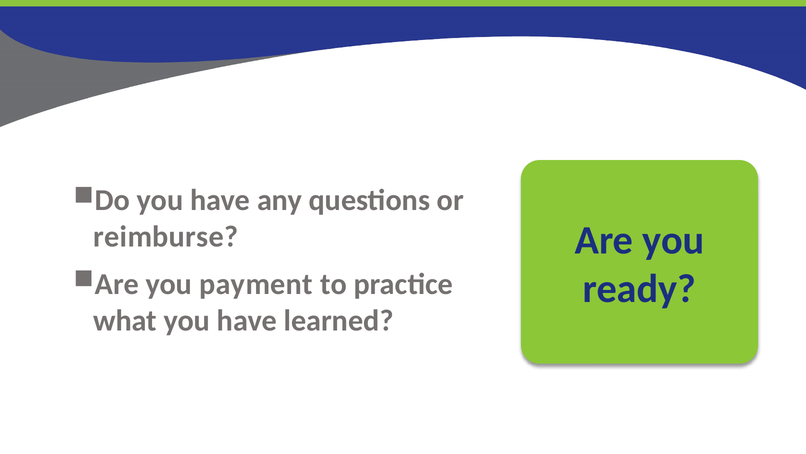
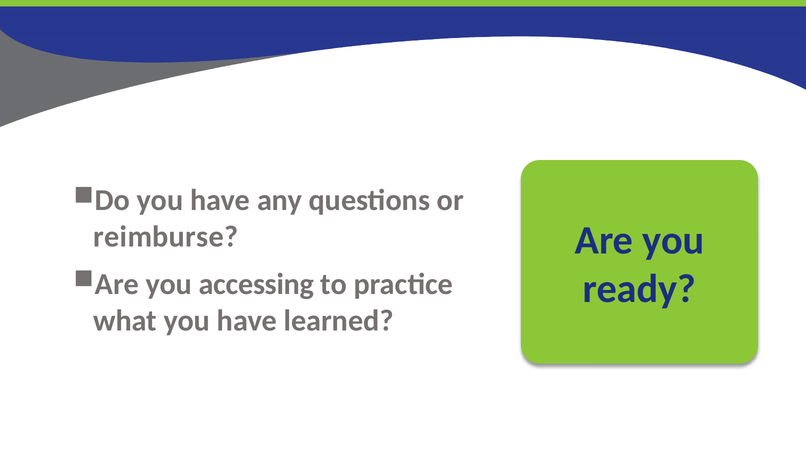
payment: payment -> accessing (256, 284)
